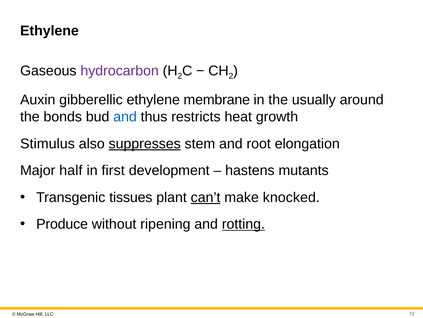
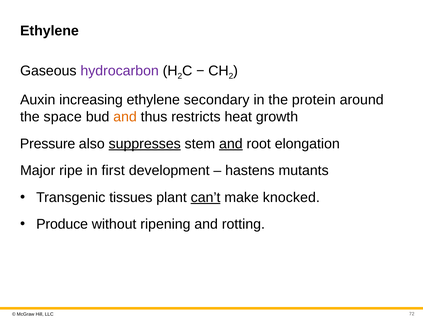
gibberellic: gibberellic -> increasing (91, 100)
membrane: membrane -> secondary (217, 100)
usually: usually -> protein (314, 100)
bonds: bonds -> space (63, 117)
and colour: blue -> orange (125, 117)
Stimulus: Stimulus -> Pressure (48, 143)
and underline: none -> present (231, 143)
half: half -> ripe (71, 170)
rotting underline: present -> none (243, 224)
